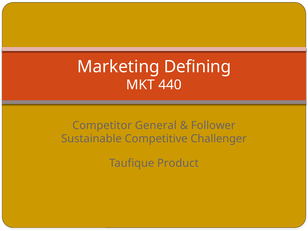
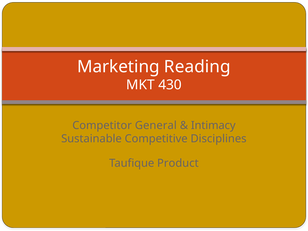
Defining: Defining -> Reading (197, 67)
440: 440 -> 430 (170, 85)
Follower: Follower -> Intimacy (213, 125)
Challenger: Challenger -> Disciplines (219, 139)
